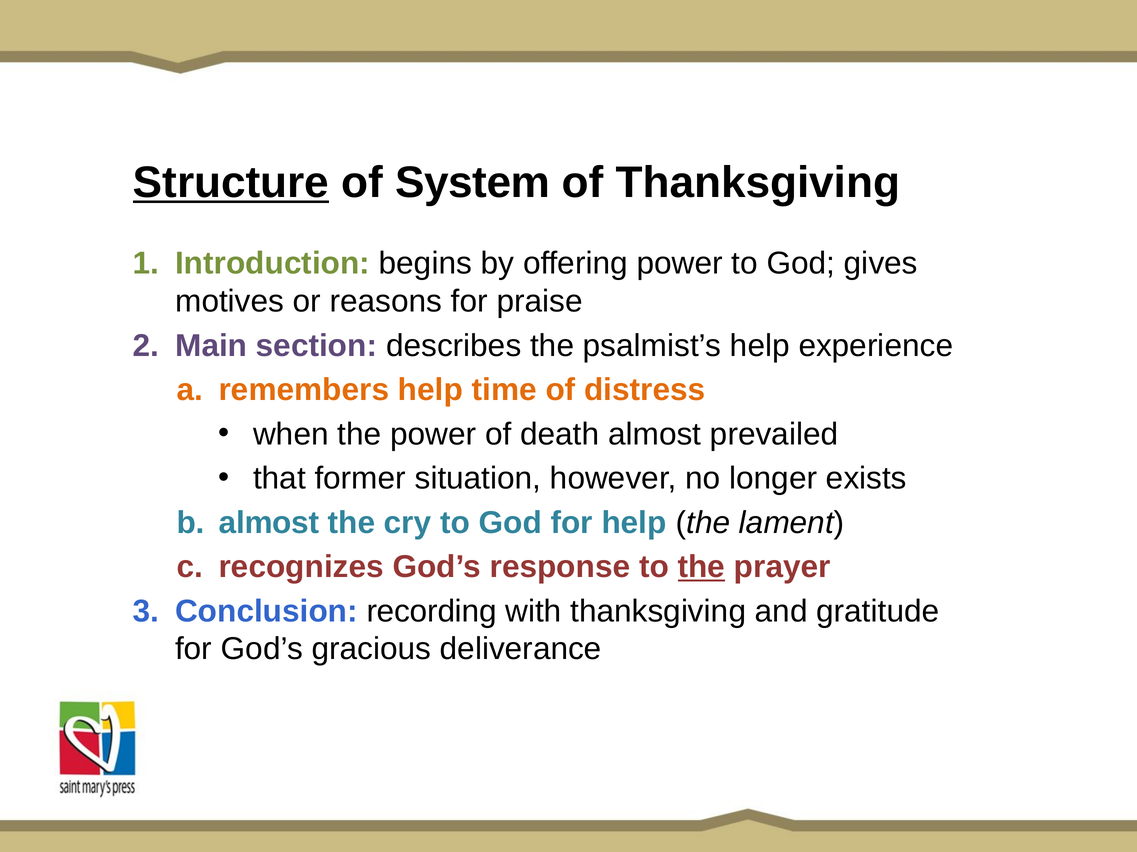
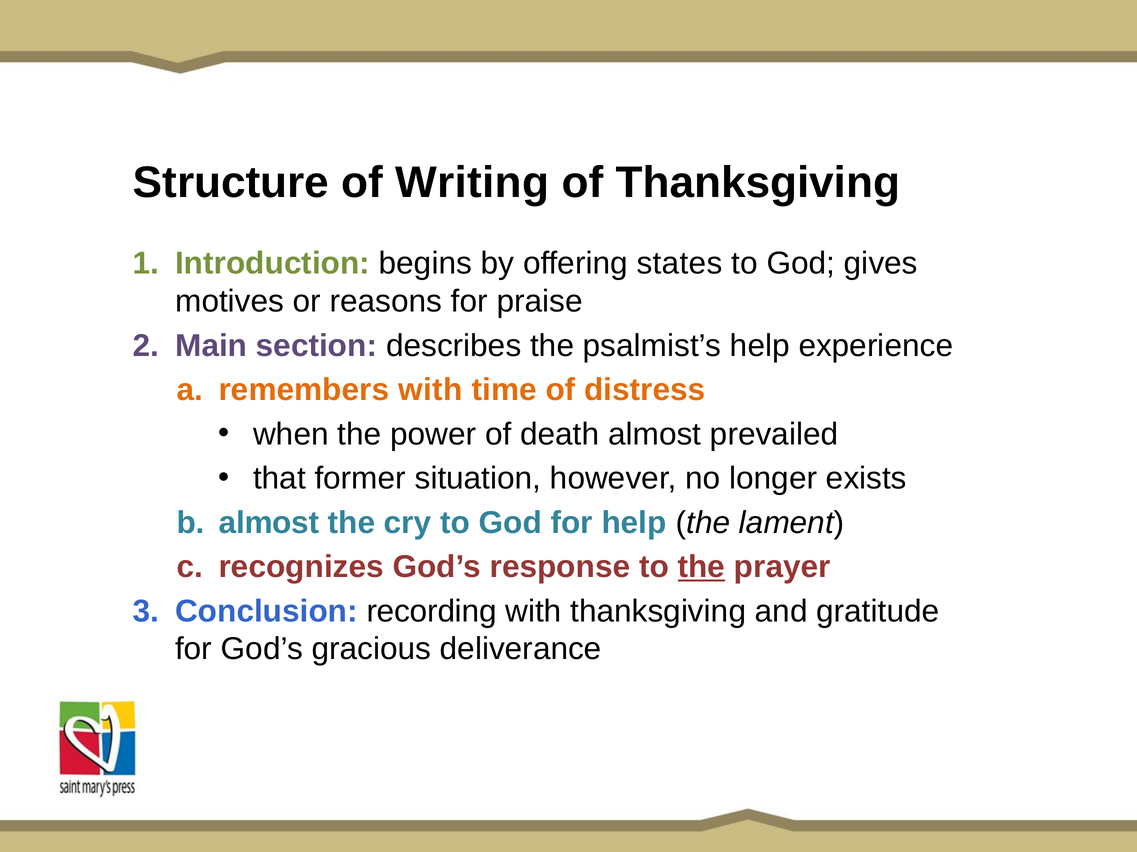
Structure underline: present -> none (231, 183)
System: System -> Writing (472, 183)
offering power: power -> states (679, 264)
remembers help: help -> with (430, 390)
